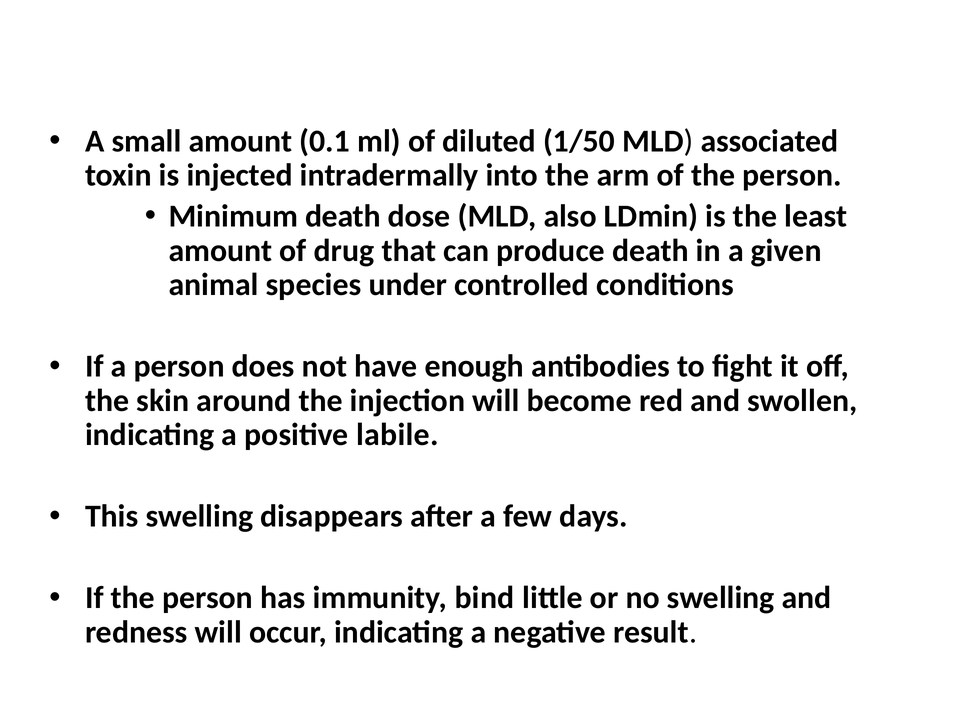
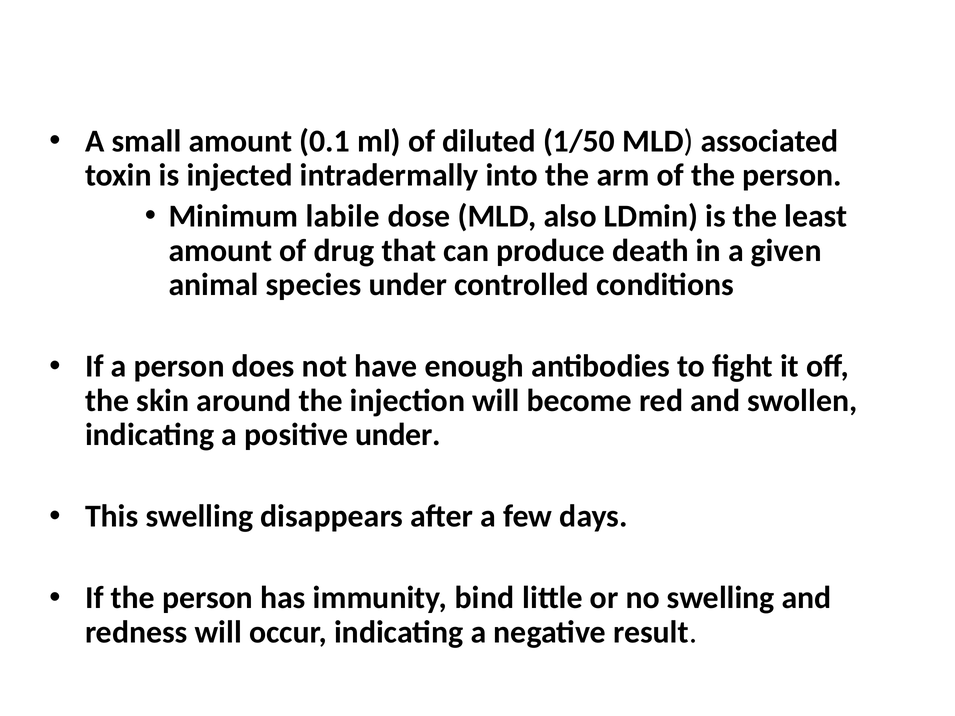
Minimum death: death -> labile (343, 216)
positive labile: labile -> under (398, 435)
